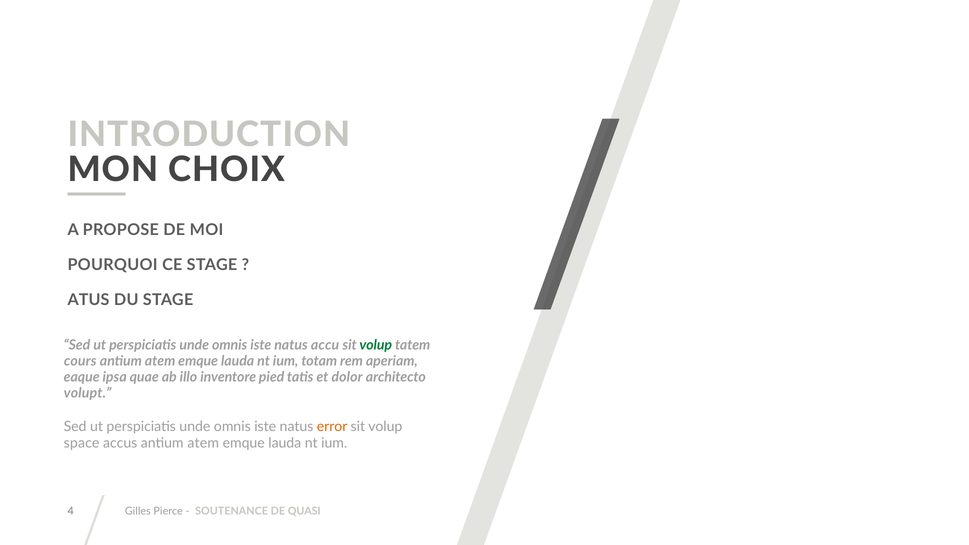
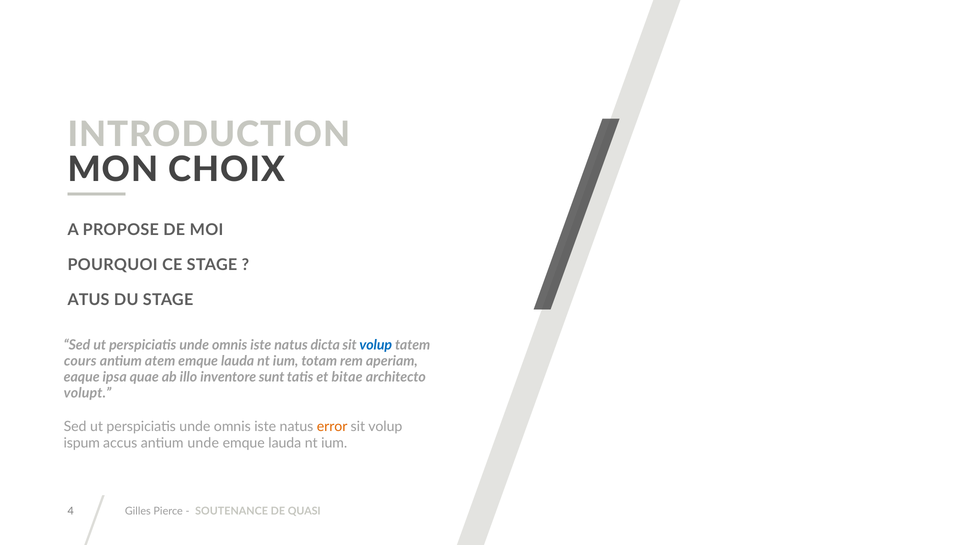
accu: accu -> dicta (325, 345)
volup colour: green -> blue (376, 345)
pied: pied -> sunt (272, 377)
dolor: dolor -> bitae (347, 377)
space: space -> ispum (82, 443)
accus antium atem: atem -> unde (203, 443)
